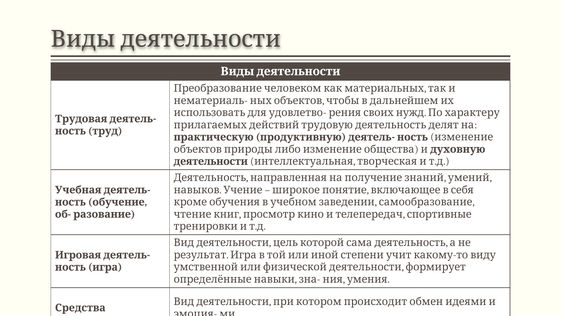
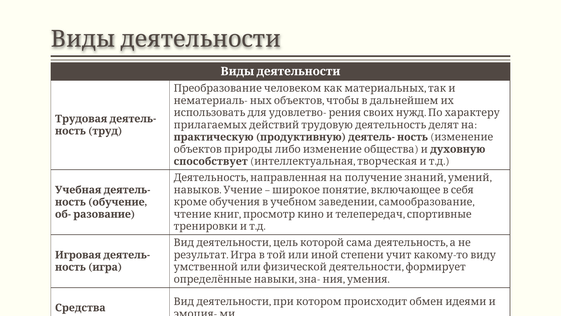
деятельности: деятельности -> способствует (211, 161)
